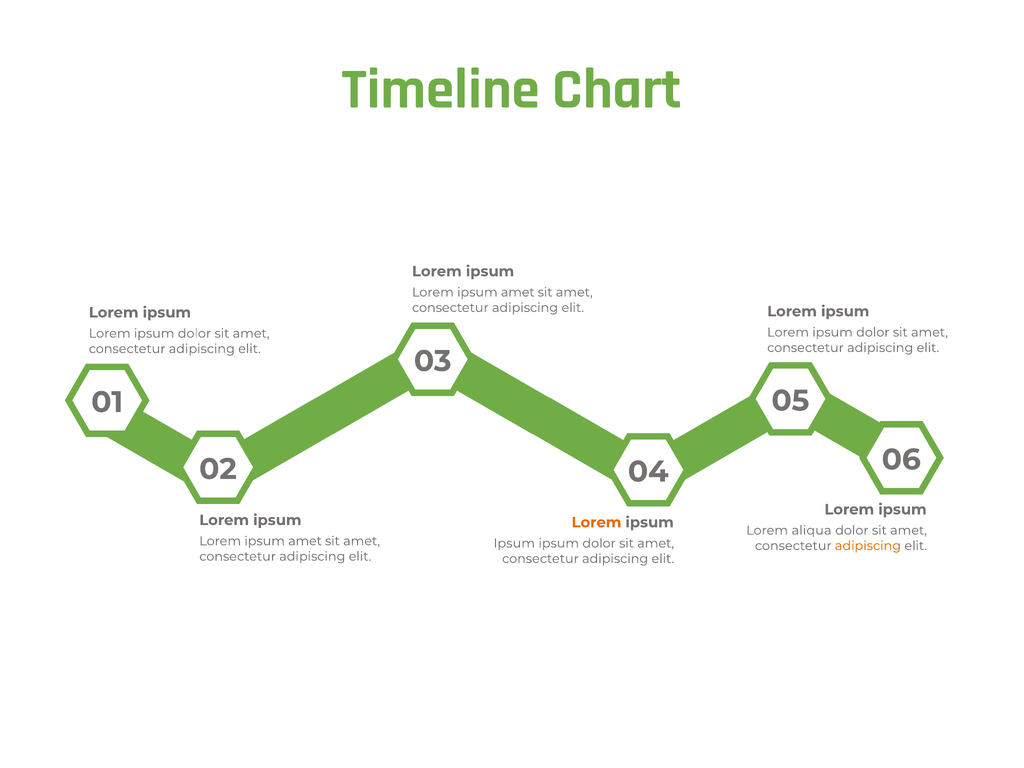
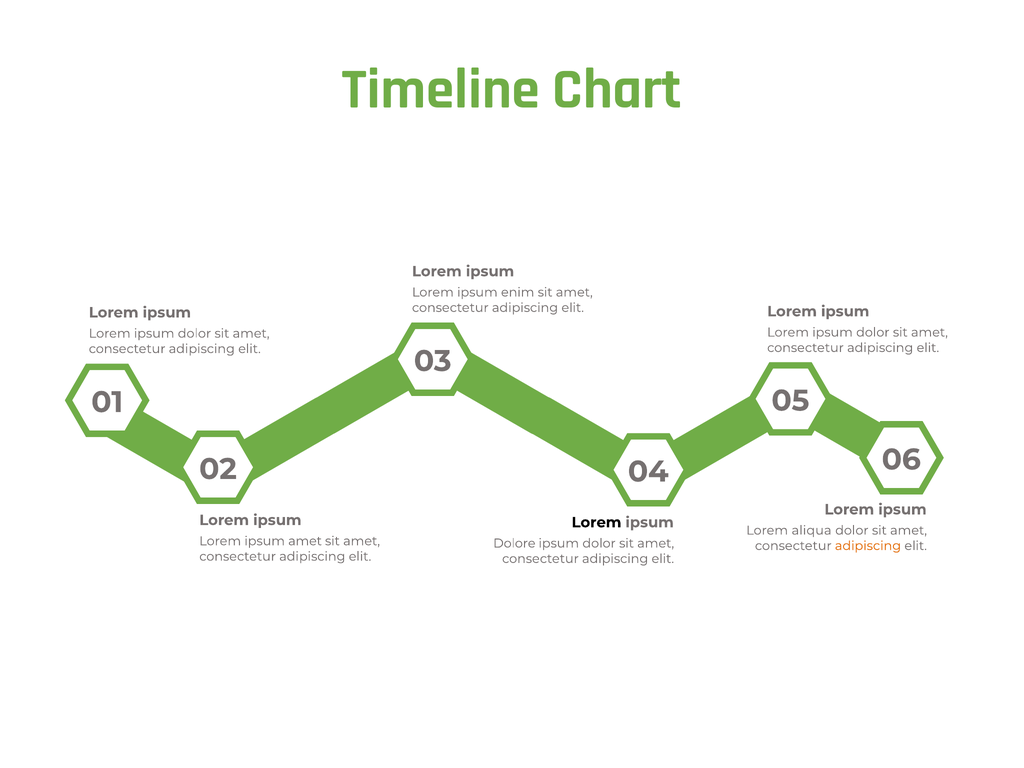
amet: amet -> enim (518, 292)
Lorem colour: orange -> black (596, 522)
Ipsum: Ipsum -> Dolore (514, 543)
